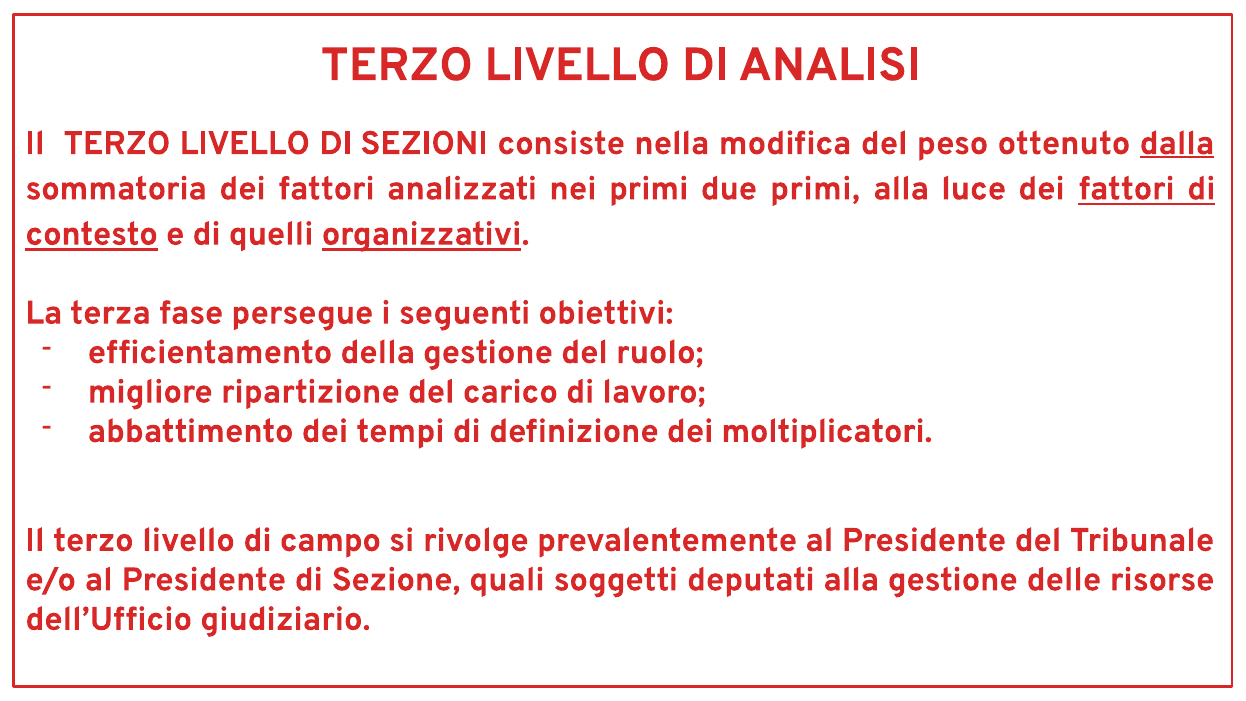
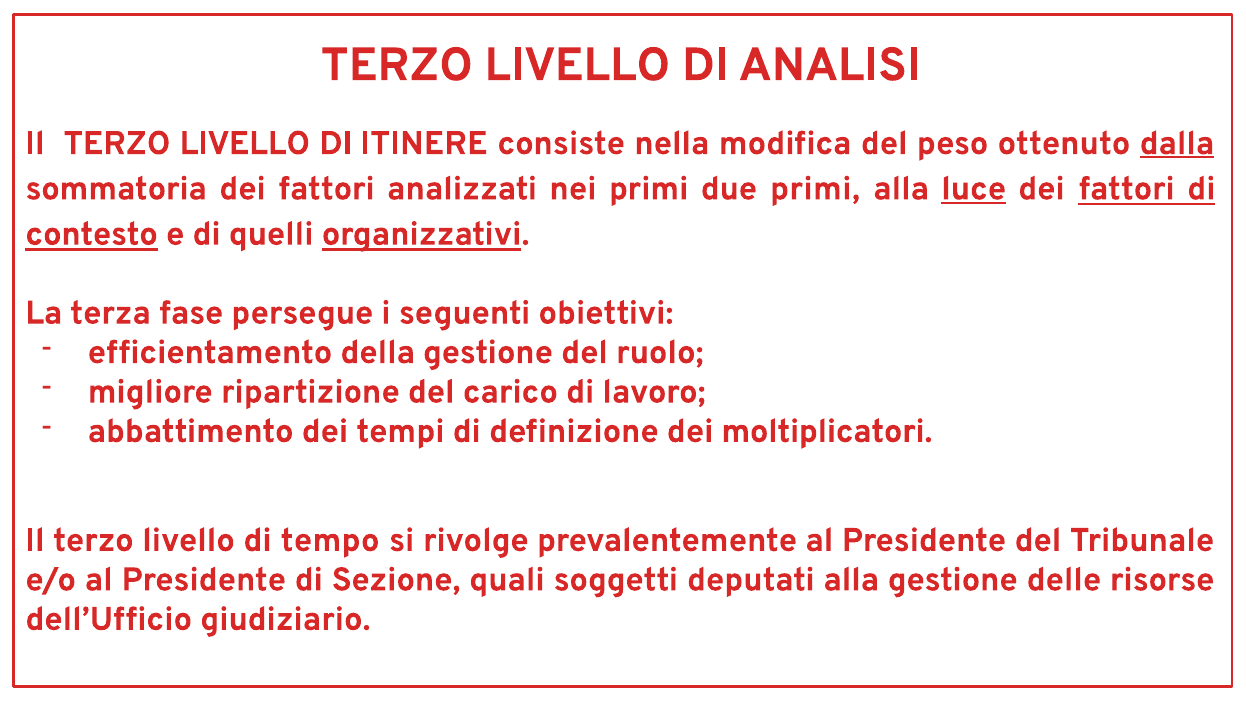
SEZIONI: SEZIONI -> ITINERE (424, 143)
luce underline: none -> present (974, 189)
campo: campo -> tempo (330, 540)
